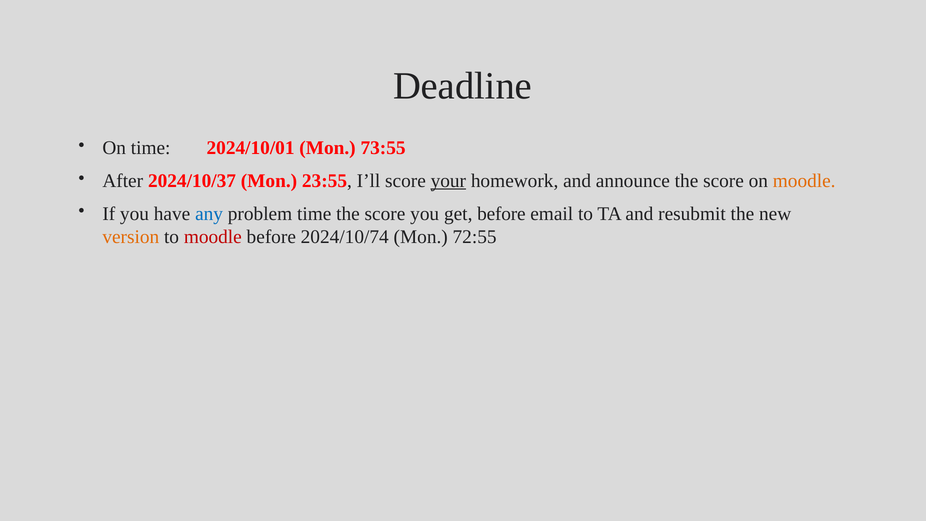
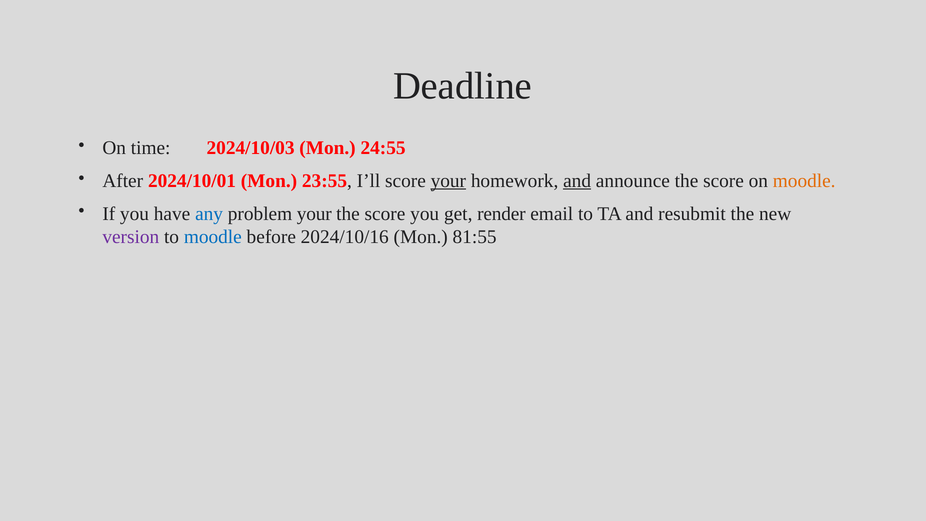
2024/10/01: 2024/10/01 -> 2024/10/03 (251, 148)
73:55: 73:55 -> 24:55 (383, 148)
2024/10/37: 2024/10/37 -> 2024/10/01 (192, 181)
and underline: none -> present (577, 181)
problem time: time -> your (314, 214)
get before: before -> render (501, 214)
version colour: orange -> purple (131, 237)
moodle colour: red -> blue (213, 237)
2024/10/74: 2024/10/74 -> 2024/10/16 (345, 237)
72:55: 72:55 -> 81:55 (475, 237)
